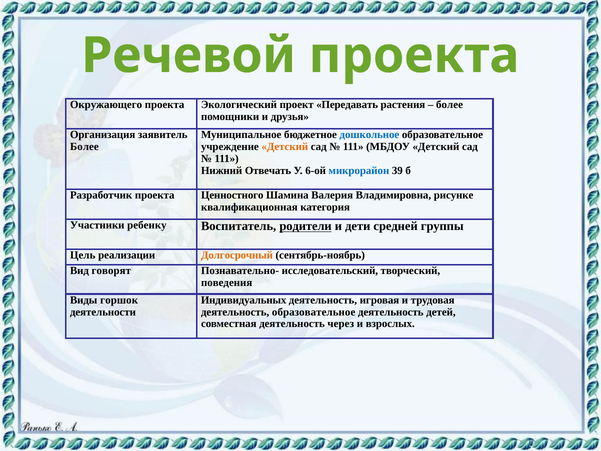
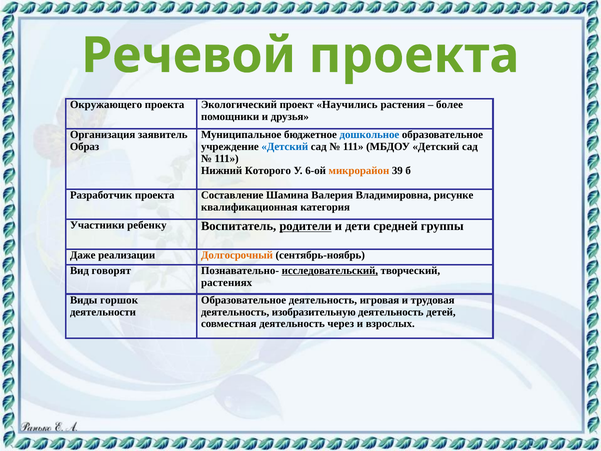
Передавать: Передавать -> Научились (347, 105)
Более: Более -> Образ (85, 146)
Детский colour: orange -> blue (285, 146)
Отвечать: Отвечать -> Которого (268, 170)
микрорайон colour: blue -> orange (359, 170)
Ценностного: Ценностного -> Составление (232, 195)
Цель: Цель -> Даже (83, 255)
исследовательский underline: none -> present (330, 270)
поведения: поведения -> растениях (227, 282)
Индивидуальных: Индивидуальных -> Образовательное (244, 300)
деятельность образовательное: образовательное -> изобразительную (314, 312)
